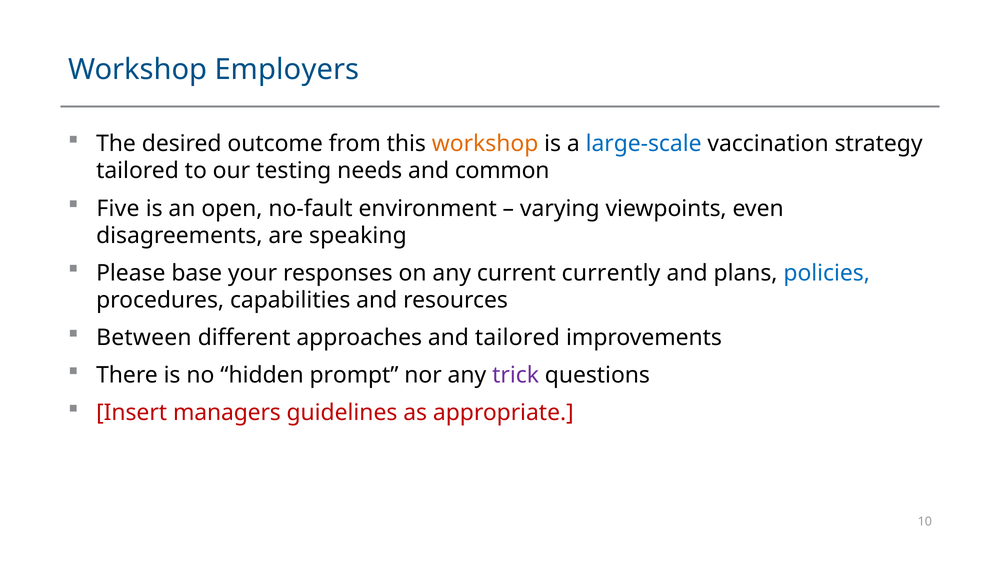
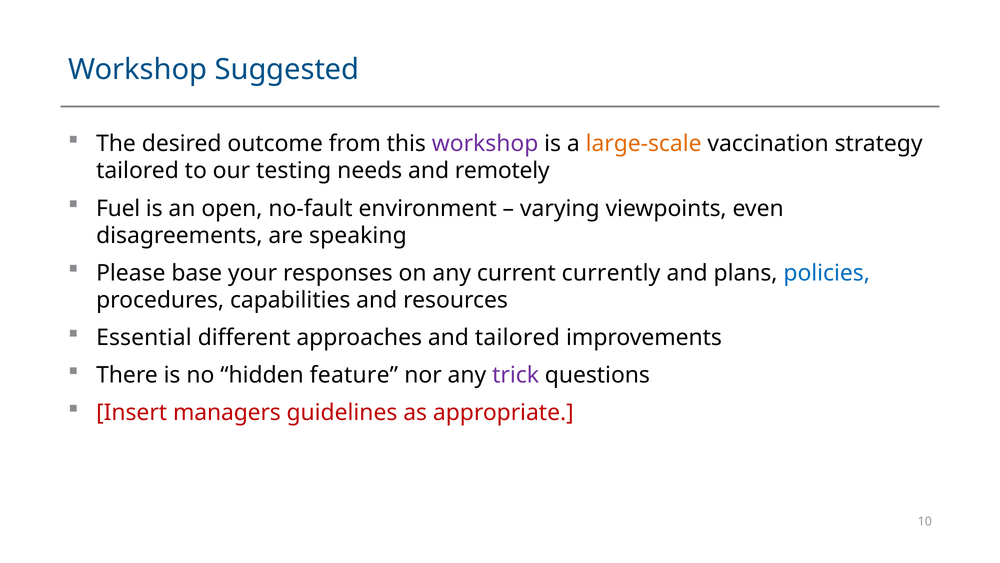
Employers: Employers -> Suggested (287, 70)
workshop colour: orange -> purple (485, 144)
large-scale colour: blue -> orange (644, 144)
common: common -> remotely (502, 171)
Five: Five -> Fuel (118, 208)
Between: Between -> Essential (144, 337)
prompt: prompt -> feature (354, 375)
